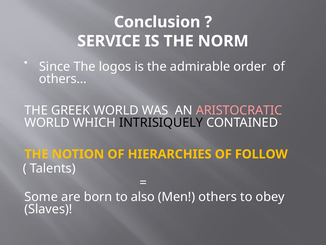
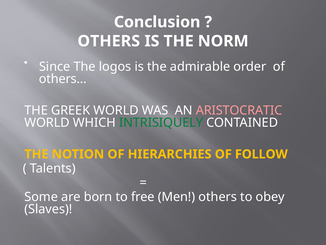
SERVICE: SERVICE -> OTHERS (109, 41)
INTRISIQUELY colour: black -> green (161, 122)
also: also -> free (143, 197)
